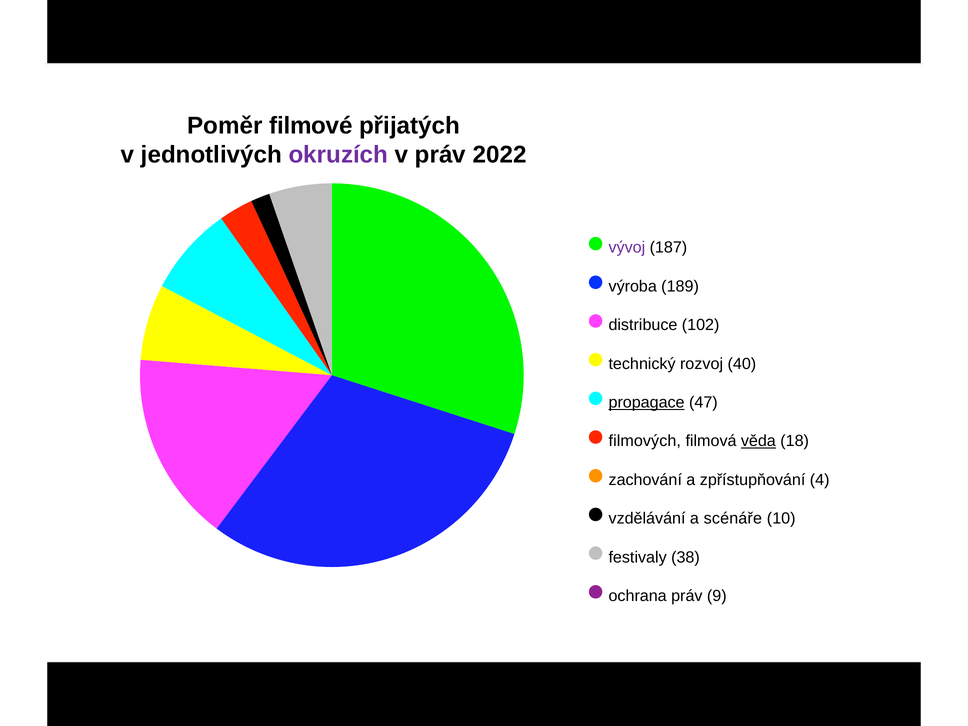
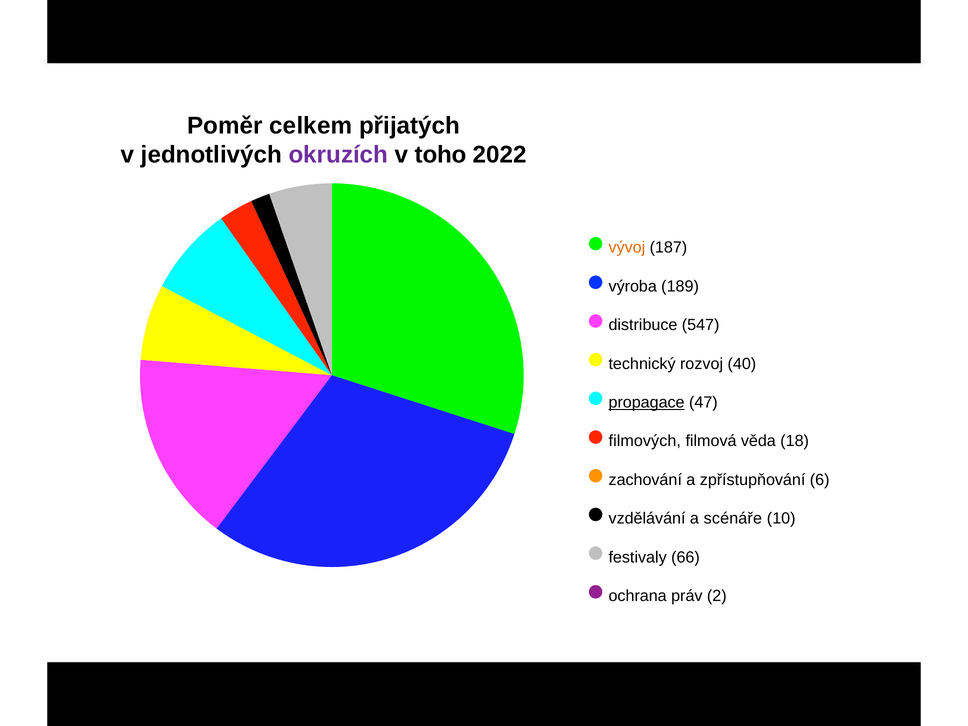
filmové: filmové -> celkem (311, 126)
v práv: práv -> toho (441, 155)
vývoj colour: purple -> orange (627, 248)
102: 102 -> 547 (701, 325)
věda underline: present -> none (758, 441)
4: 4 -> 6 (820, 480)
38: 38 -> 66 (685, 557)
9: 9 -> 2 (717, 596)
